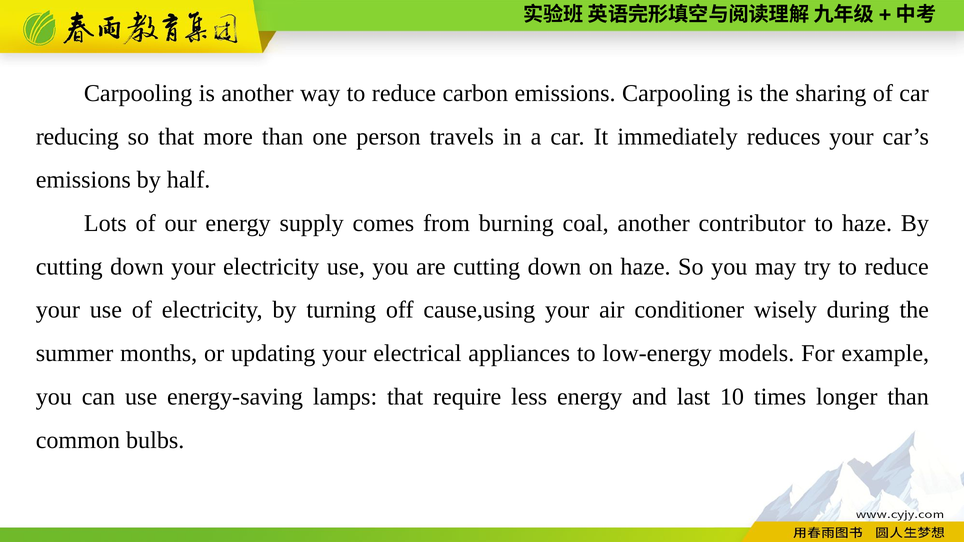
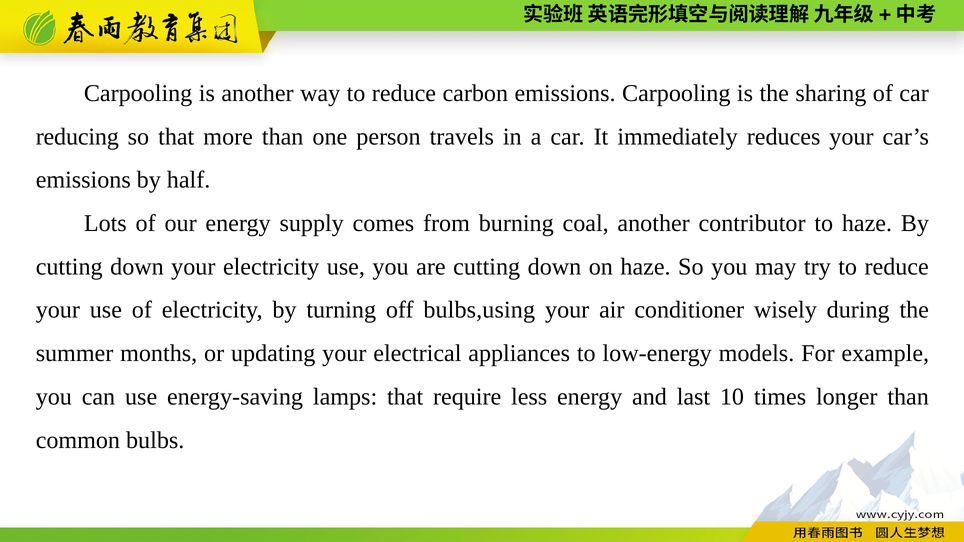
cause,using: cause,using -> bulbs,using (479, 310)
